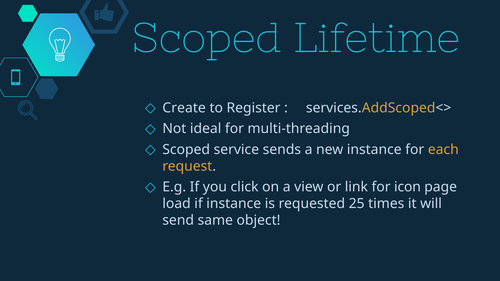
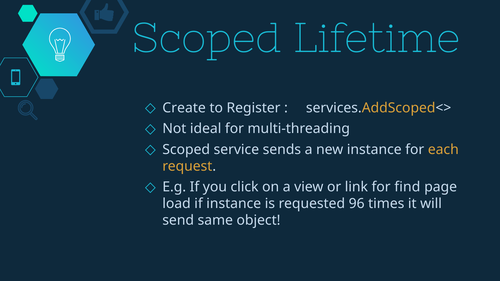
icon: icon -> find (407, 187)
25: 25 -> 96 (357, 204)
